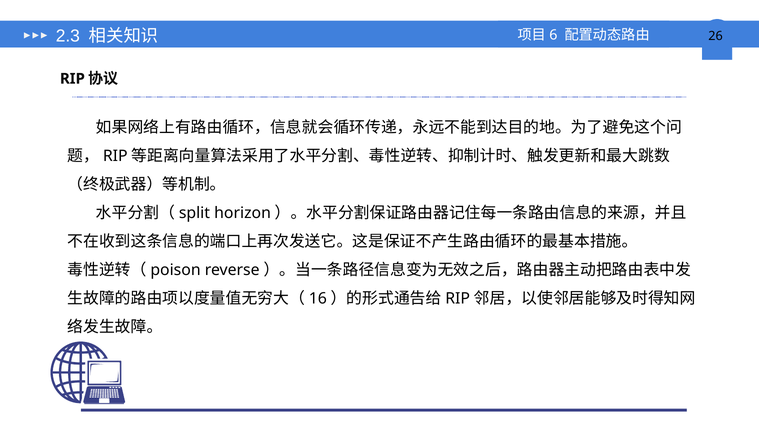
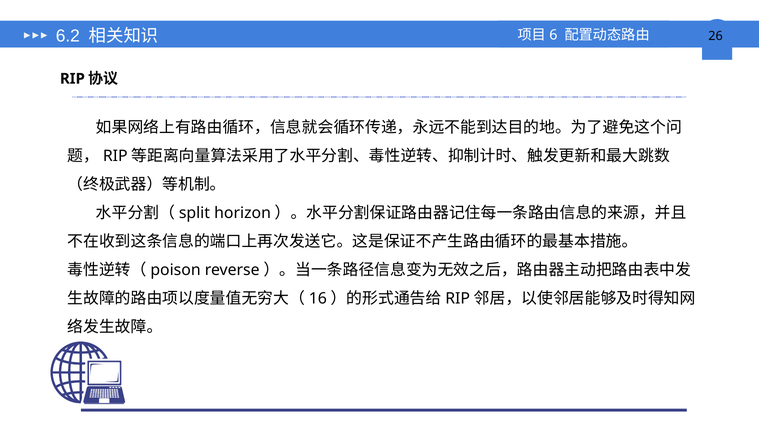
2.3: 2.3 -> 6.2 (68, 36)
